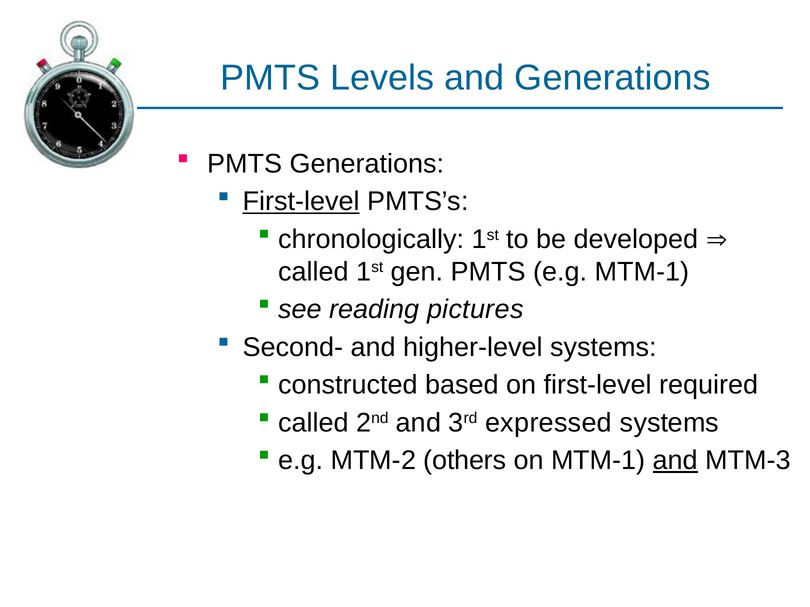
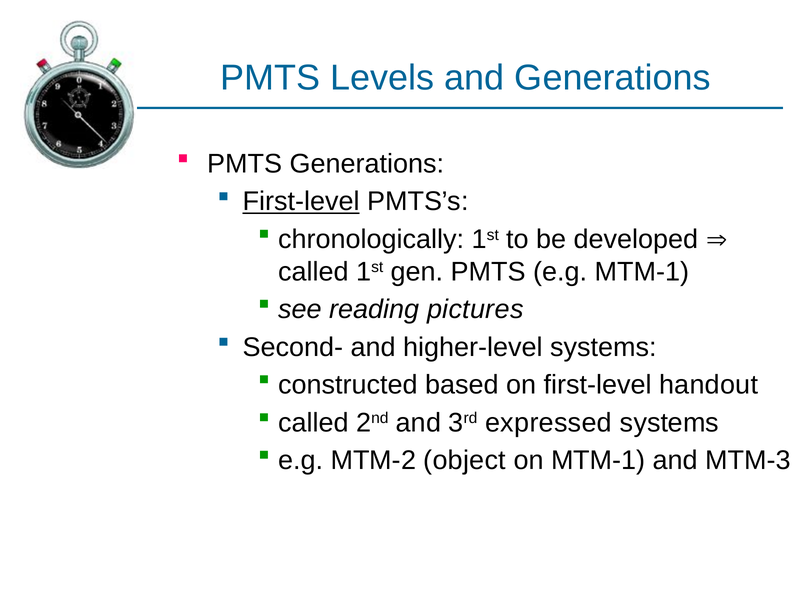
required: required -> handout (709, 385)
others: others -> object (465, 461)
and underline: present -> none (675, 461)
